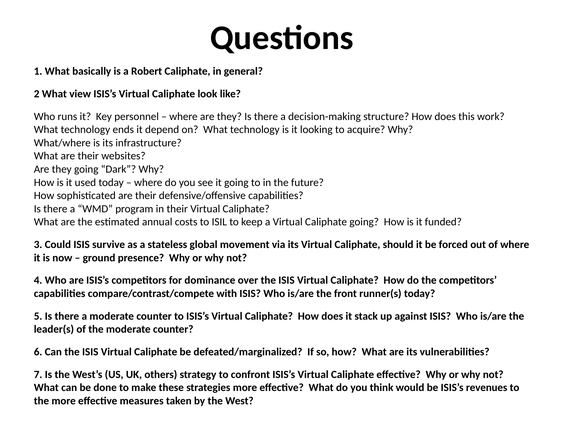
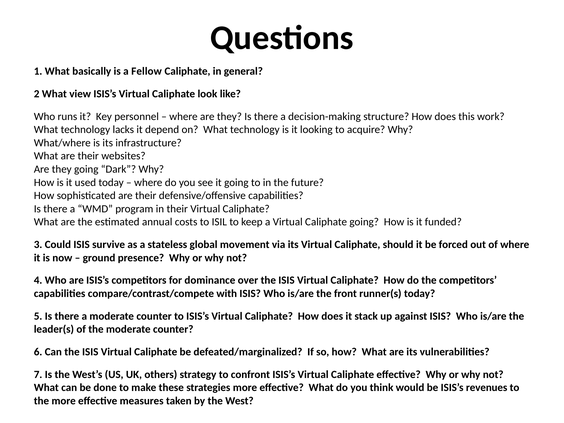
Robert: Robert -> Fellow (147, 71)
ends: ends -> lacks (123, 130)
